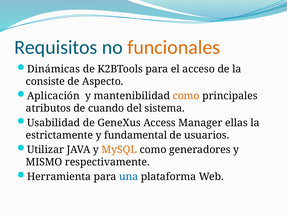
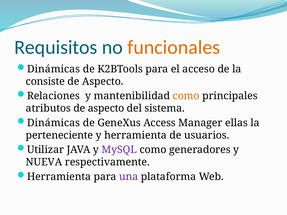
Aplicación: Aplicación -> Relaciones (53, 96)
atributos de cuando: cuando -> aspecto (106, 108)
Usabilidad: Usabilidad -> Dinámicas (54, 123)
estrictamente: estrictamente -> perteneciente (59, 135)
y fundamental: fundamental -> herramienta (136, 135)
MySQL colour: orange -> purple (119, 150)
MISMO: MISMO -> NUEVA (44, 162)
una colour: blue -> purple (129, 177)
